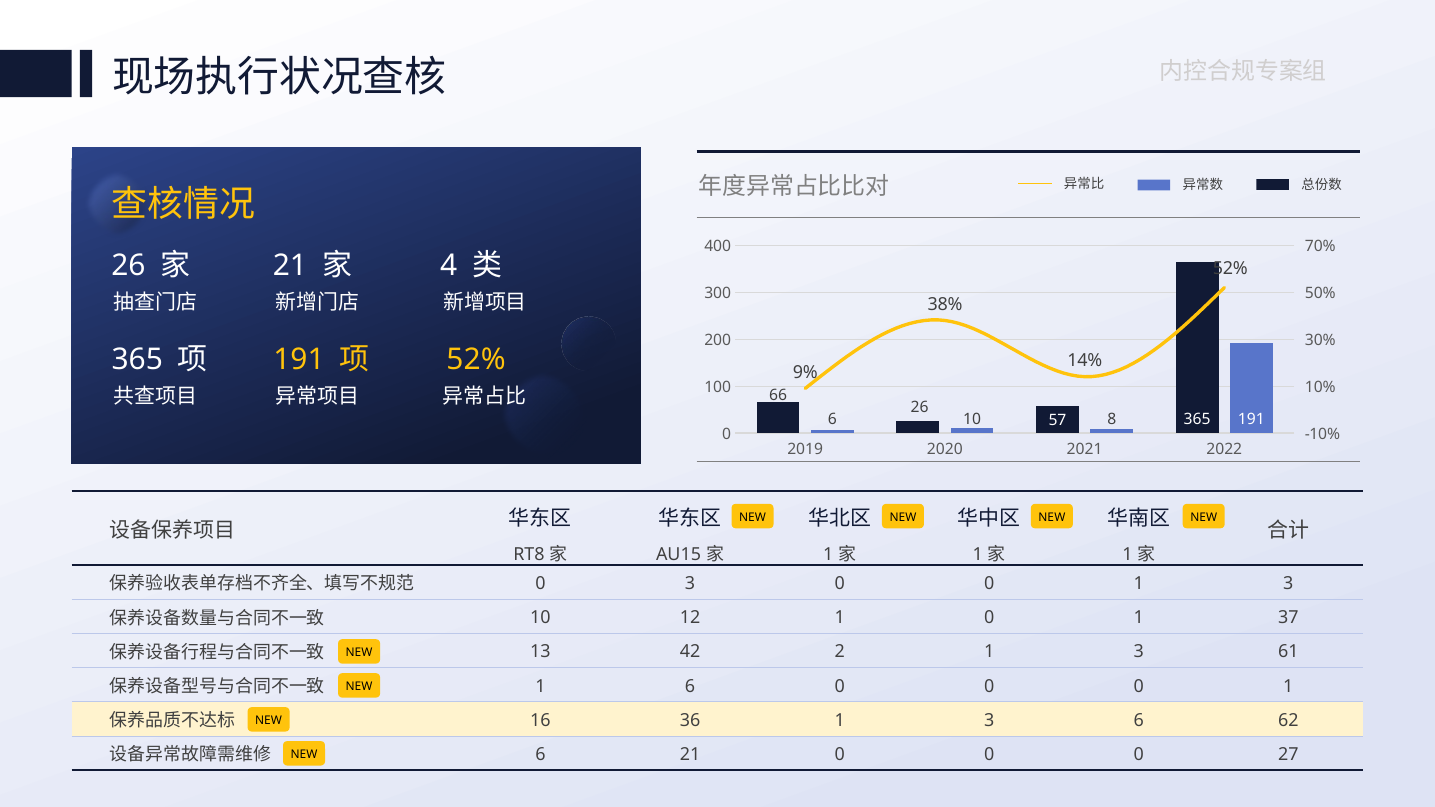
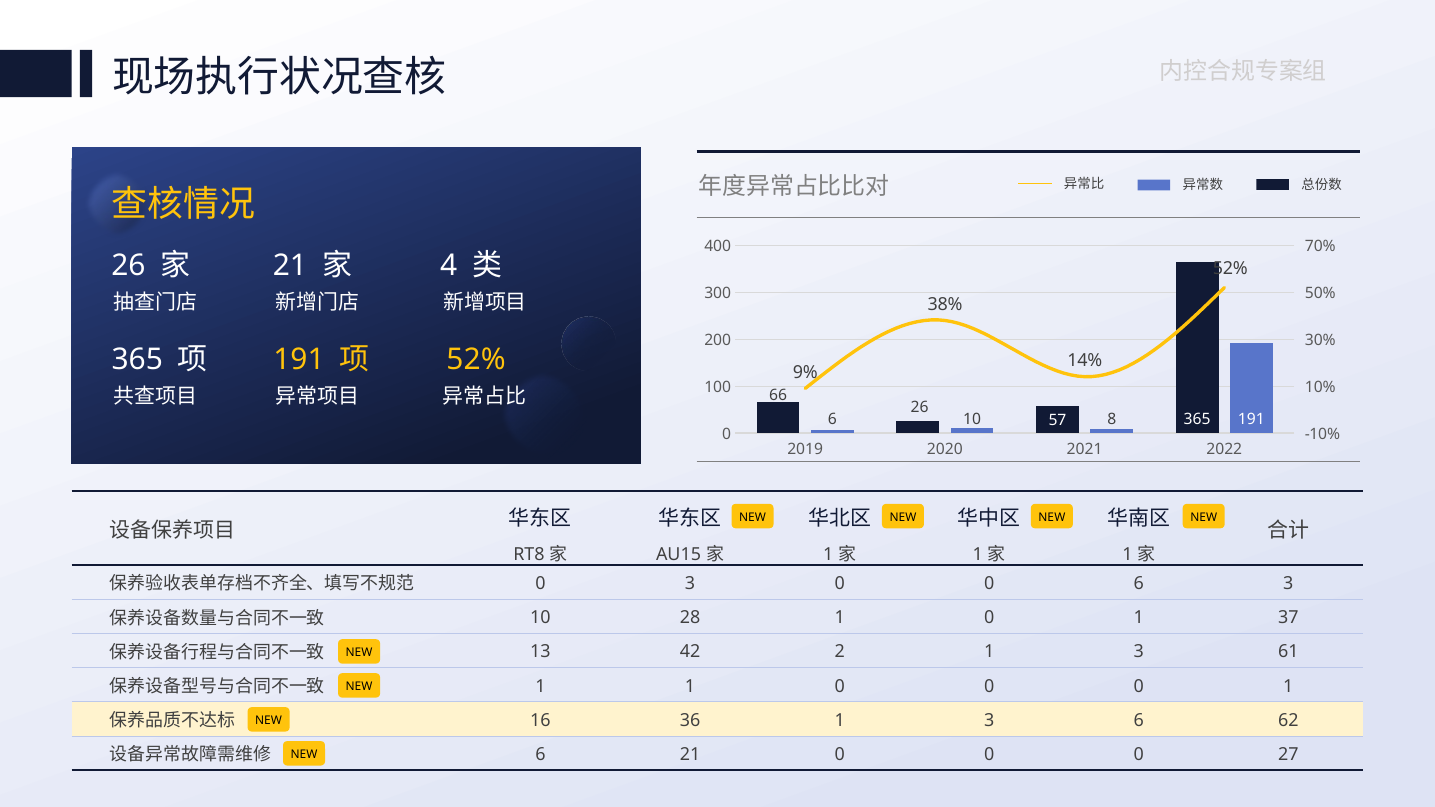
3 0 0 1: 1 -> 6 (1139, 584)
12: 12 -> 28 (690, 618)
1 6: 6 -> 1 (690, 686)
